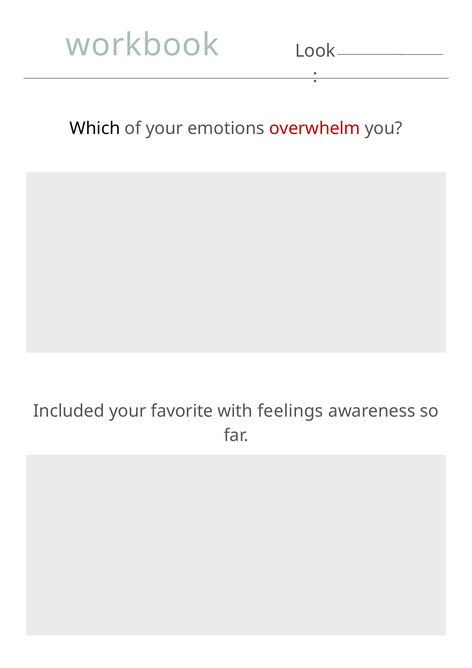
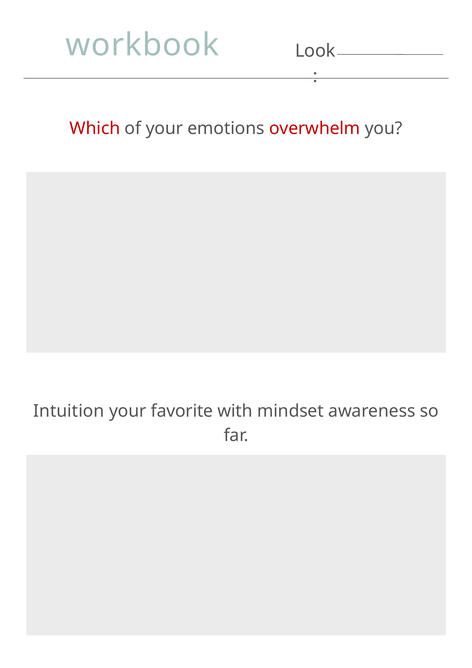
Which colour: black -> red (95, 128)
Included: Included -> Intuition (69, 411)
feelings: feelings -> mindset (290, 411)
